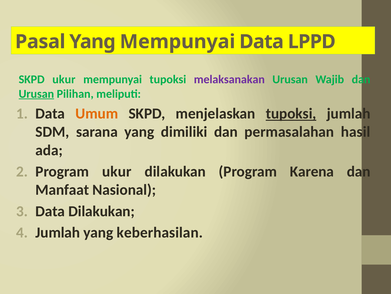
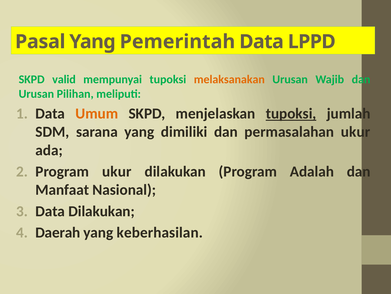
Yang Mempunyai: Mempunyai -> Pemerintah (177, 42)
SKPD ukur: ukur -> valid (64, 79)
melaksanakan colour: purple -> orange (229, 79)
Urusan underline: present -> none (36, 94)
permasalahan hasil: hasil -> ukur (356, 132)
Karena: Karena -> Adalah (312, 171)
Jumlah: Jumlah -> Daerah (58, 232)
